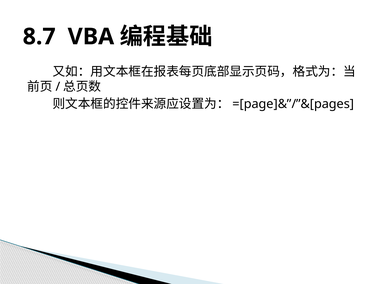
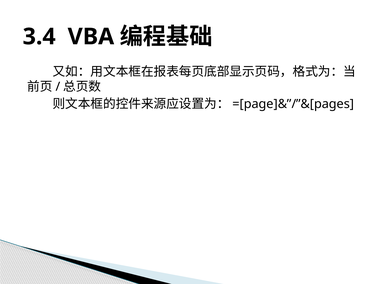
8.7: 8.7 -> 3.4 (39, 37)
